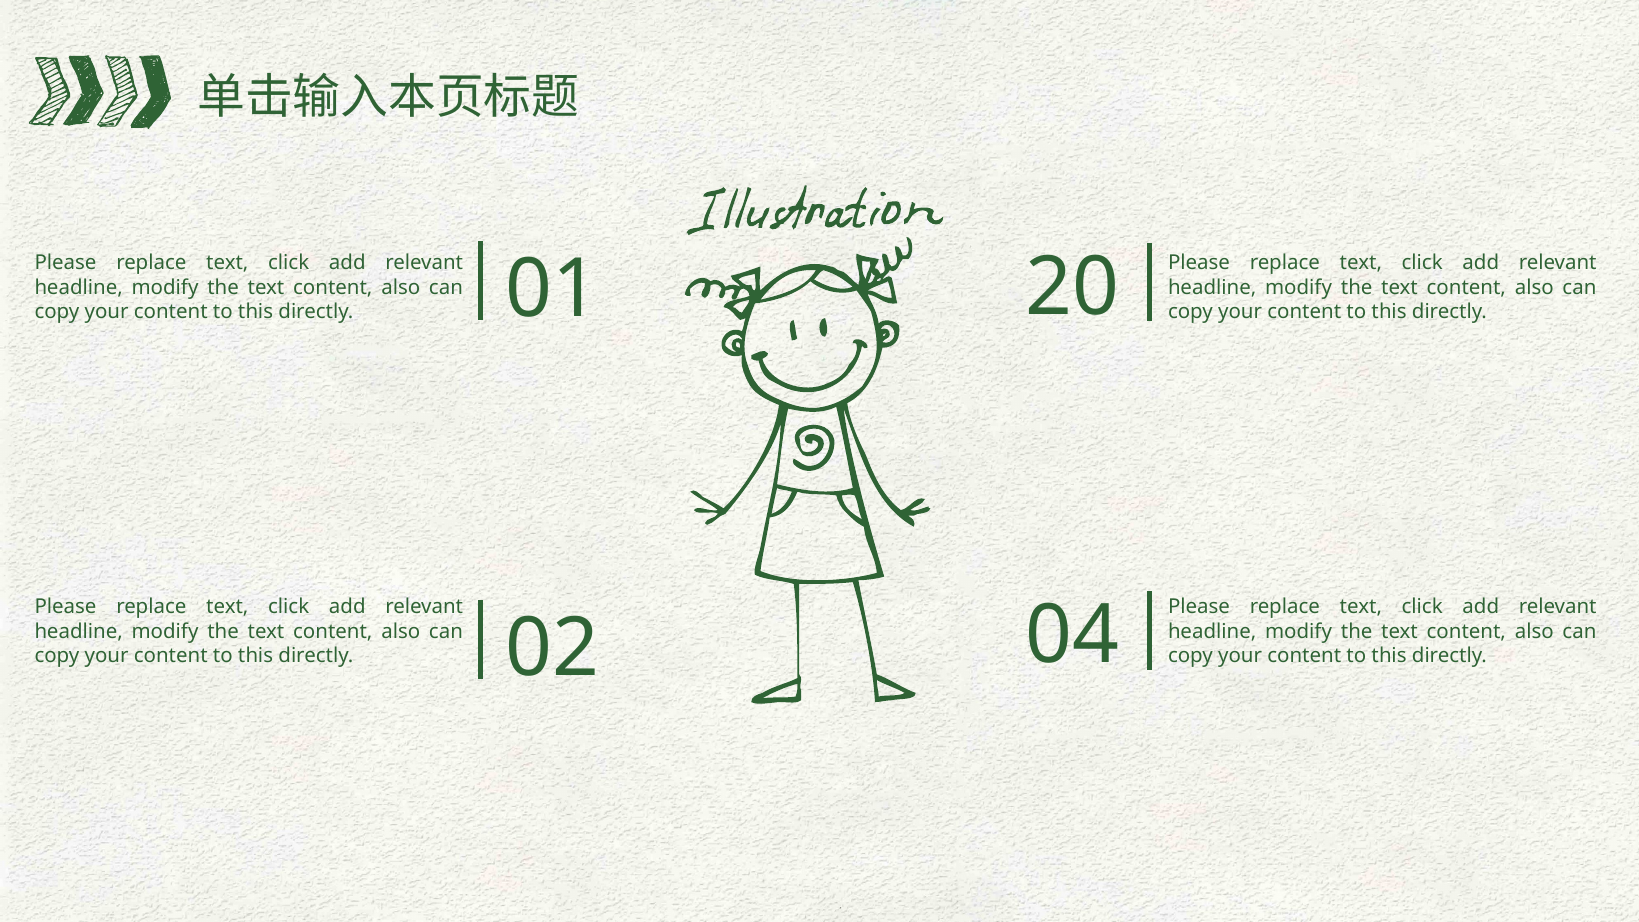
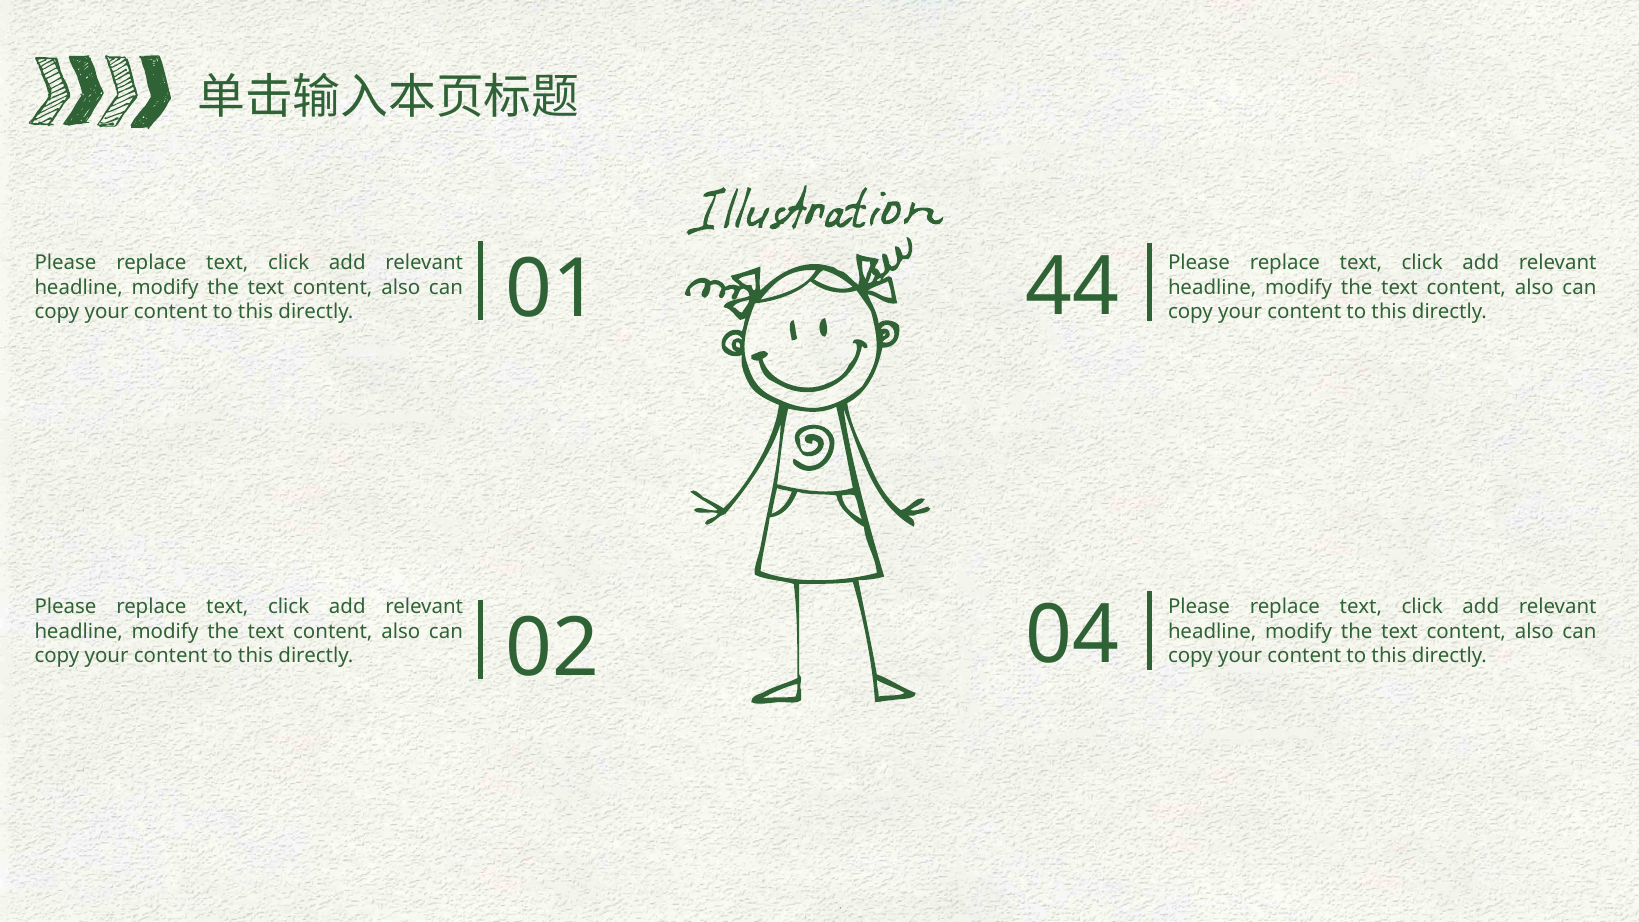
20: 20 -> 44 (1072, 287)
